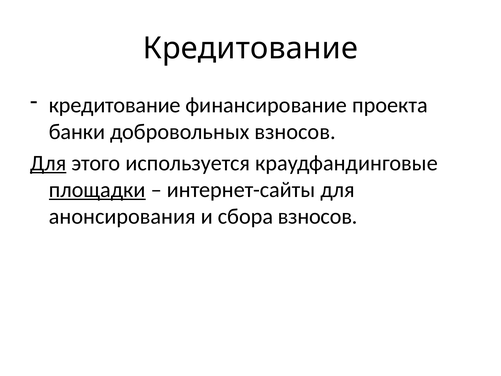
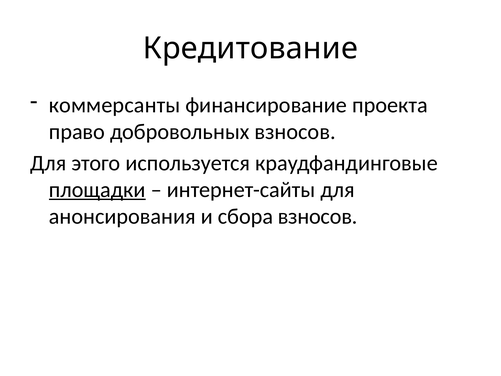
кредитование: кредитование -> коммерсанты (115, 105)
банки: банки -> право (77, 132)
Для underline: present -> none (48, 163)
